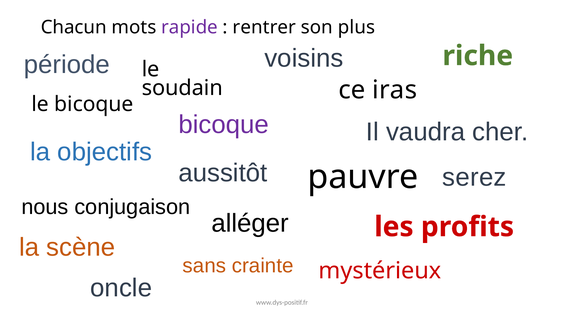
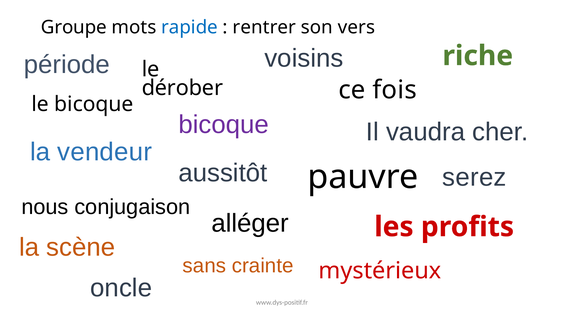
Chacun: Chacun -> Groupe (74, 27)
rapide colour: purple -> blue (190, 27)
plus: plus -> vers (357, 27)
soudain: soudain -> dérober (182, 88)
iras: iras -> fois (395, 90)
objectifs: objectifs -> vendeur (105, 152)
